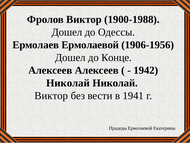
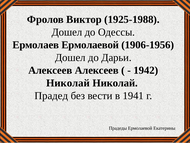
1900-1988: 1900-1988 -> 1925-1988 (132, 19)
Конце: Конце -> Дарьи (116, 57)
Виктор: Виктор -> Прадед (51, 95)
